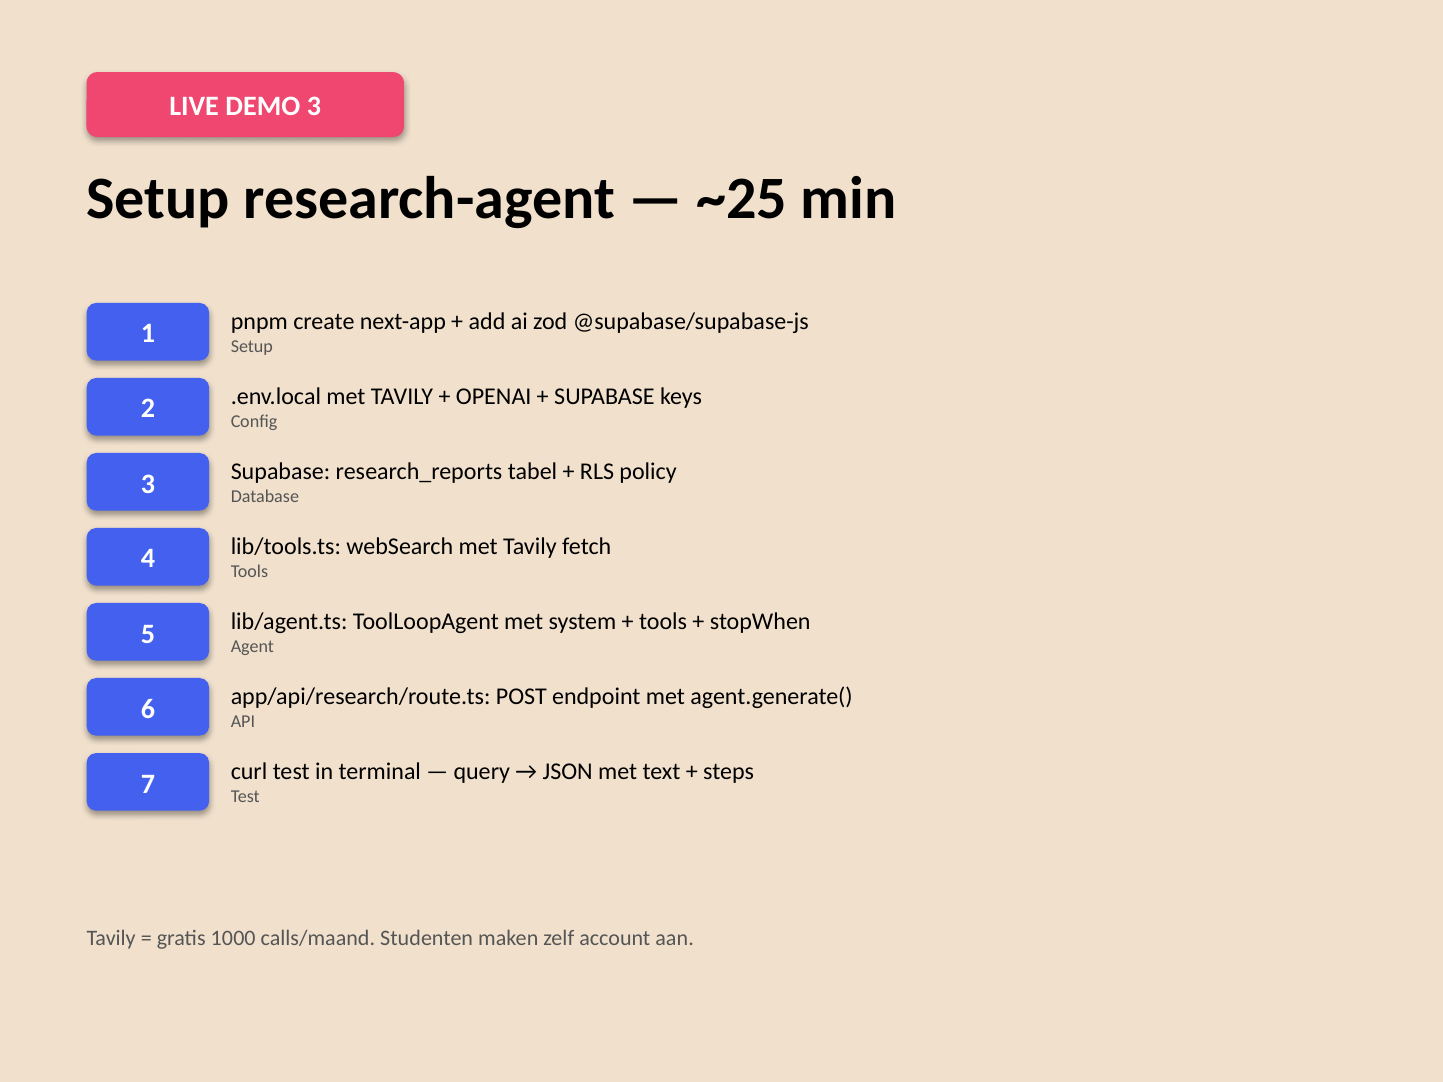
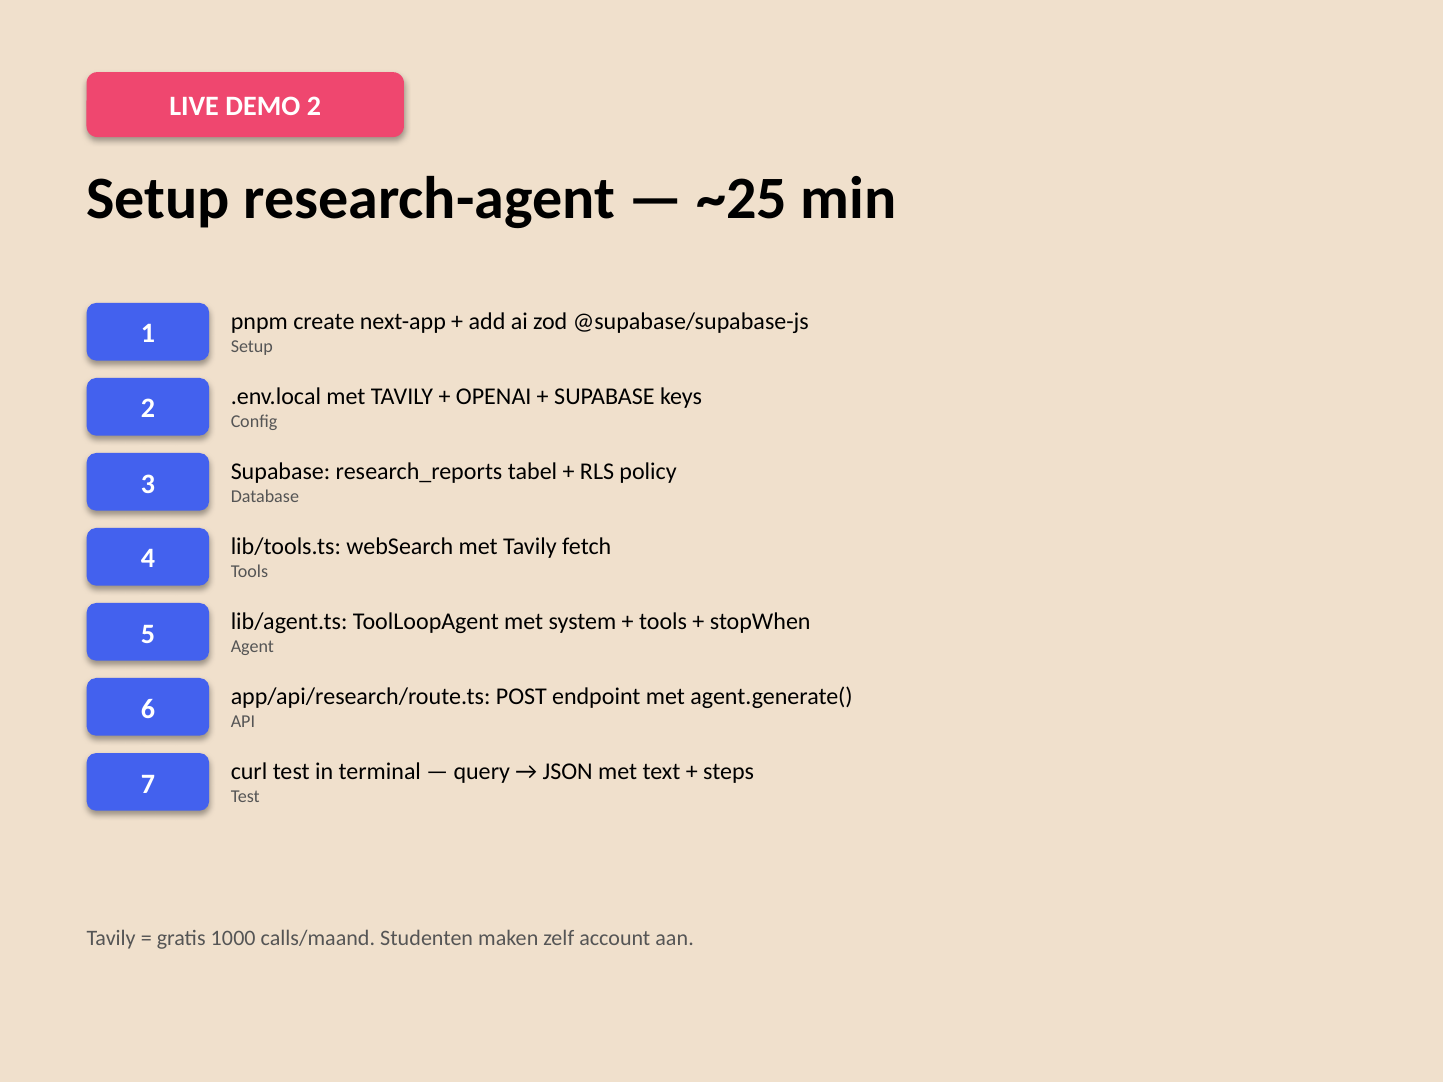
DEMO 3: 3 -> 2 (314, 106)
